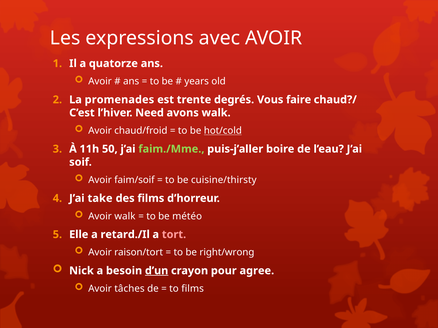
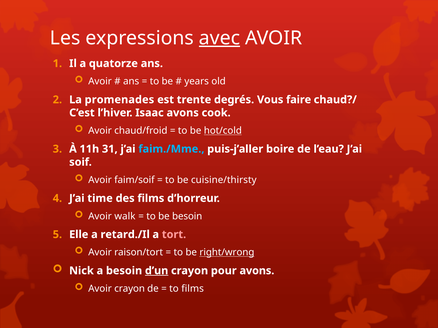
avec underline: none -> present (220, 38)
Need: Need -> Isaac (149, 113)
avons walk: walk -> cook (216, 113)
50: 50 -> 31 (110, 149)
faim./Mme colour: light green -> light blue (171, 149)
take: take -> time (100, 199)
be météo: météo -> besoin (187, 216)
right/wrong underline: none -> present (227, 253)
pour agree: agree -> avons (257, 271)
Avoir tâches: tâches -> crayon (130, 289)
